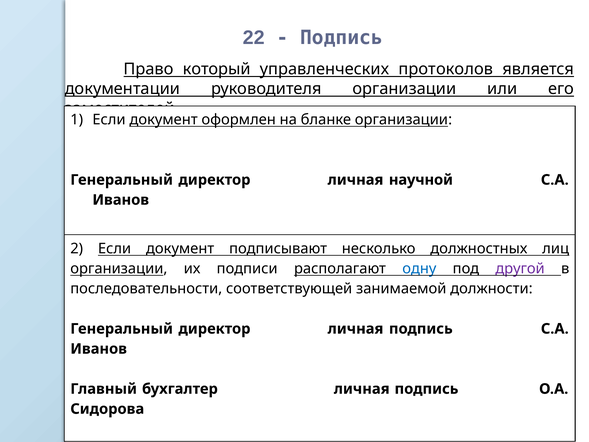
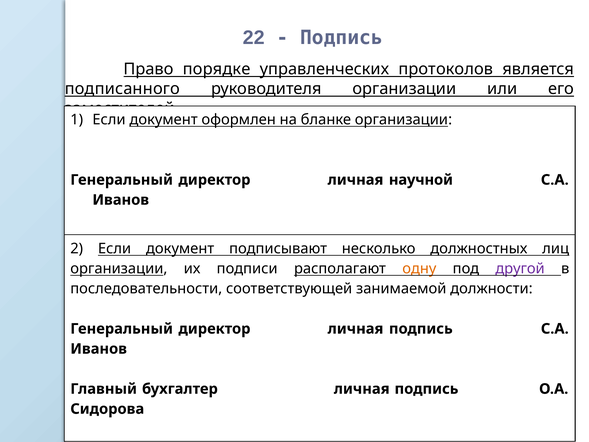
который: который -> порядке (217, 69)
документации: документации -> подписанного (122, 89)
одну colour: blue -> orange (419, 268)
